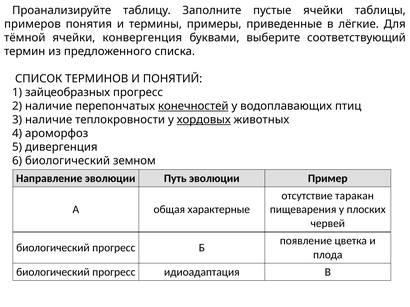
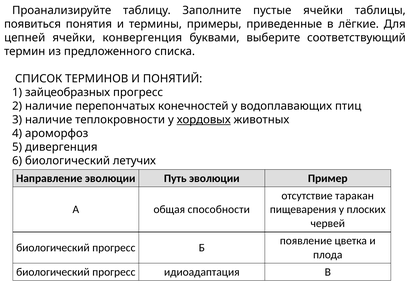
примеров: примеров -> появиться (33, 24)
тёмной: тёмной -> цепней (25, 38)
конечностей underline: present -> none (193, 106)
земном: земном -> летучих (134, 161)
характерные: характерные -> способности (219, 210)
